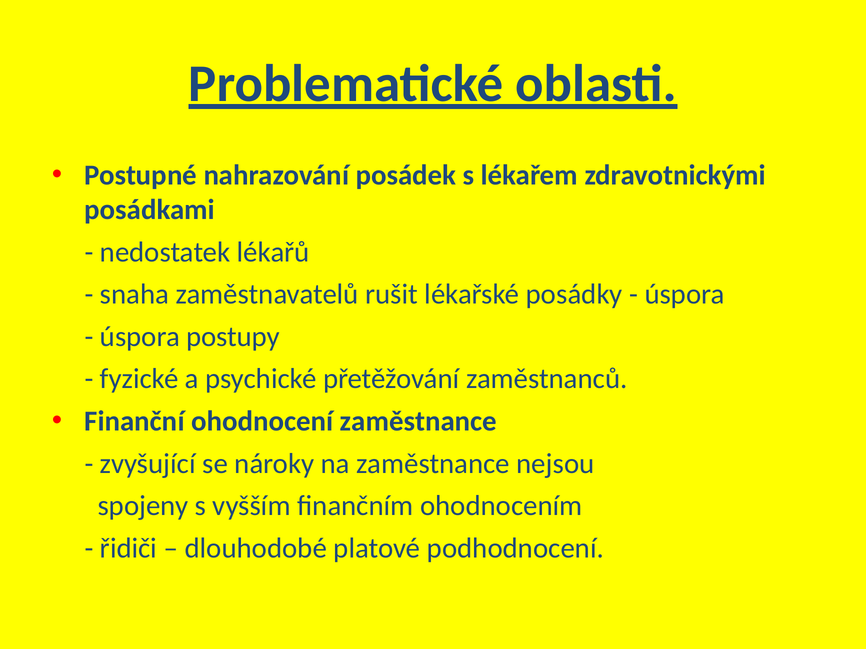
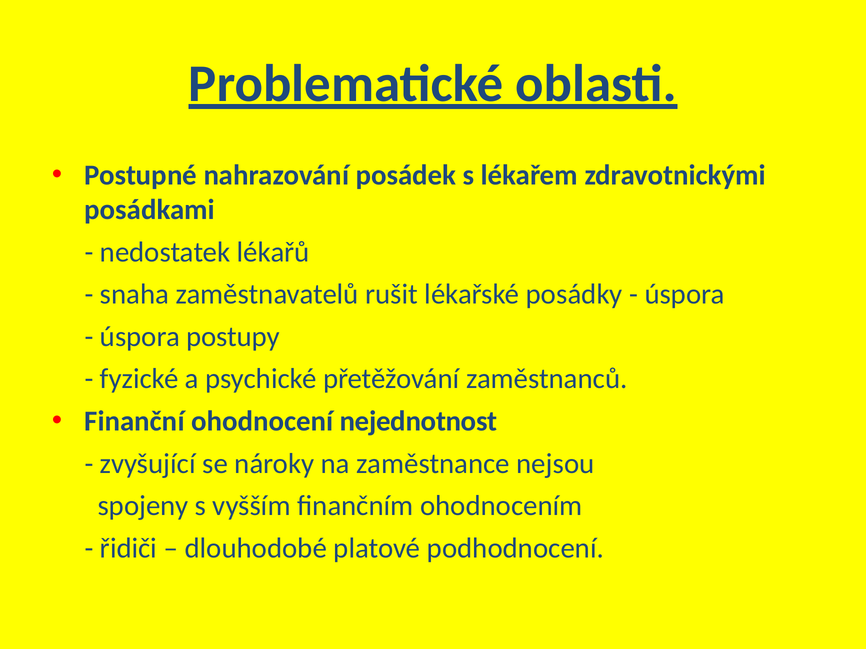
ohodnocení zaměstnance: zaměstnance -> nejednotnost (419, 422)
